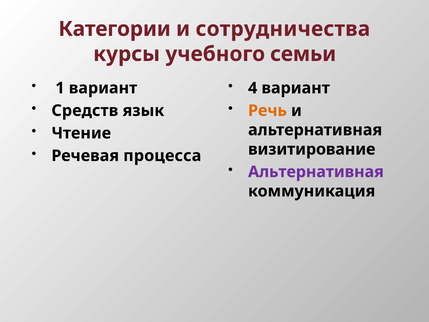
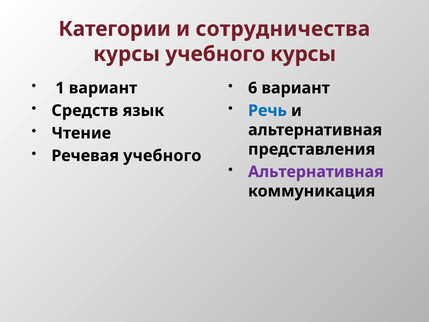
учебного семьи: семьи -> курсы (303, 54)
4: 4 -> 6 (253, 88)
Речь colour: orange -> blue (268, 111)
визитирование: визитирование -> представления (312, 149)
Речевая процесса: процесса -> учебного (162, 156)
